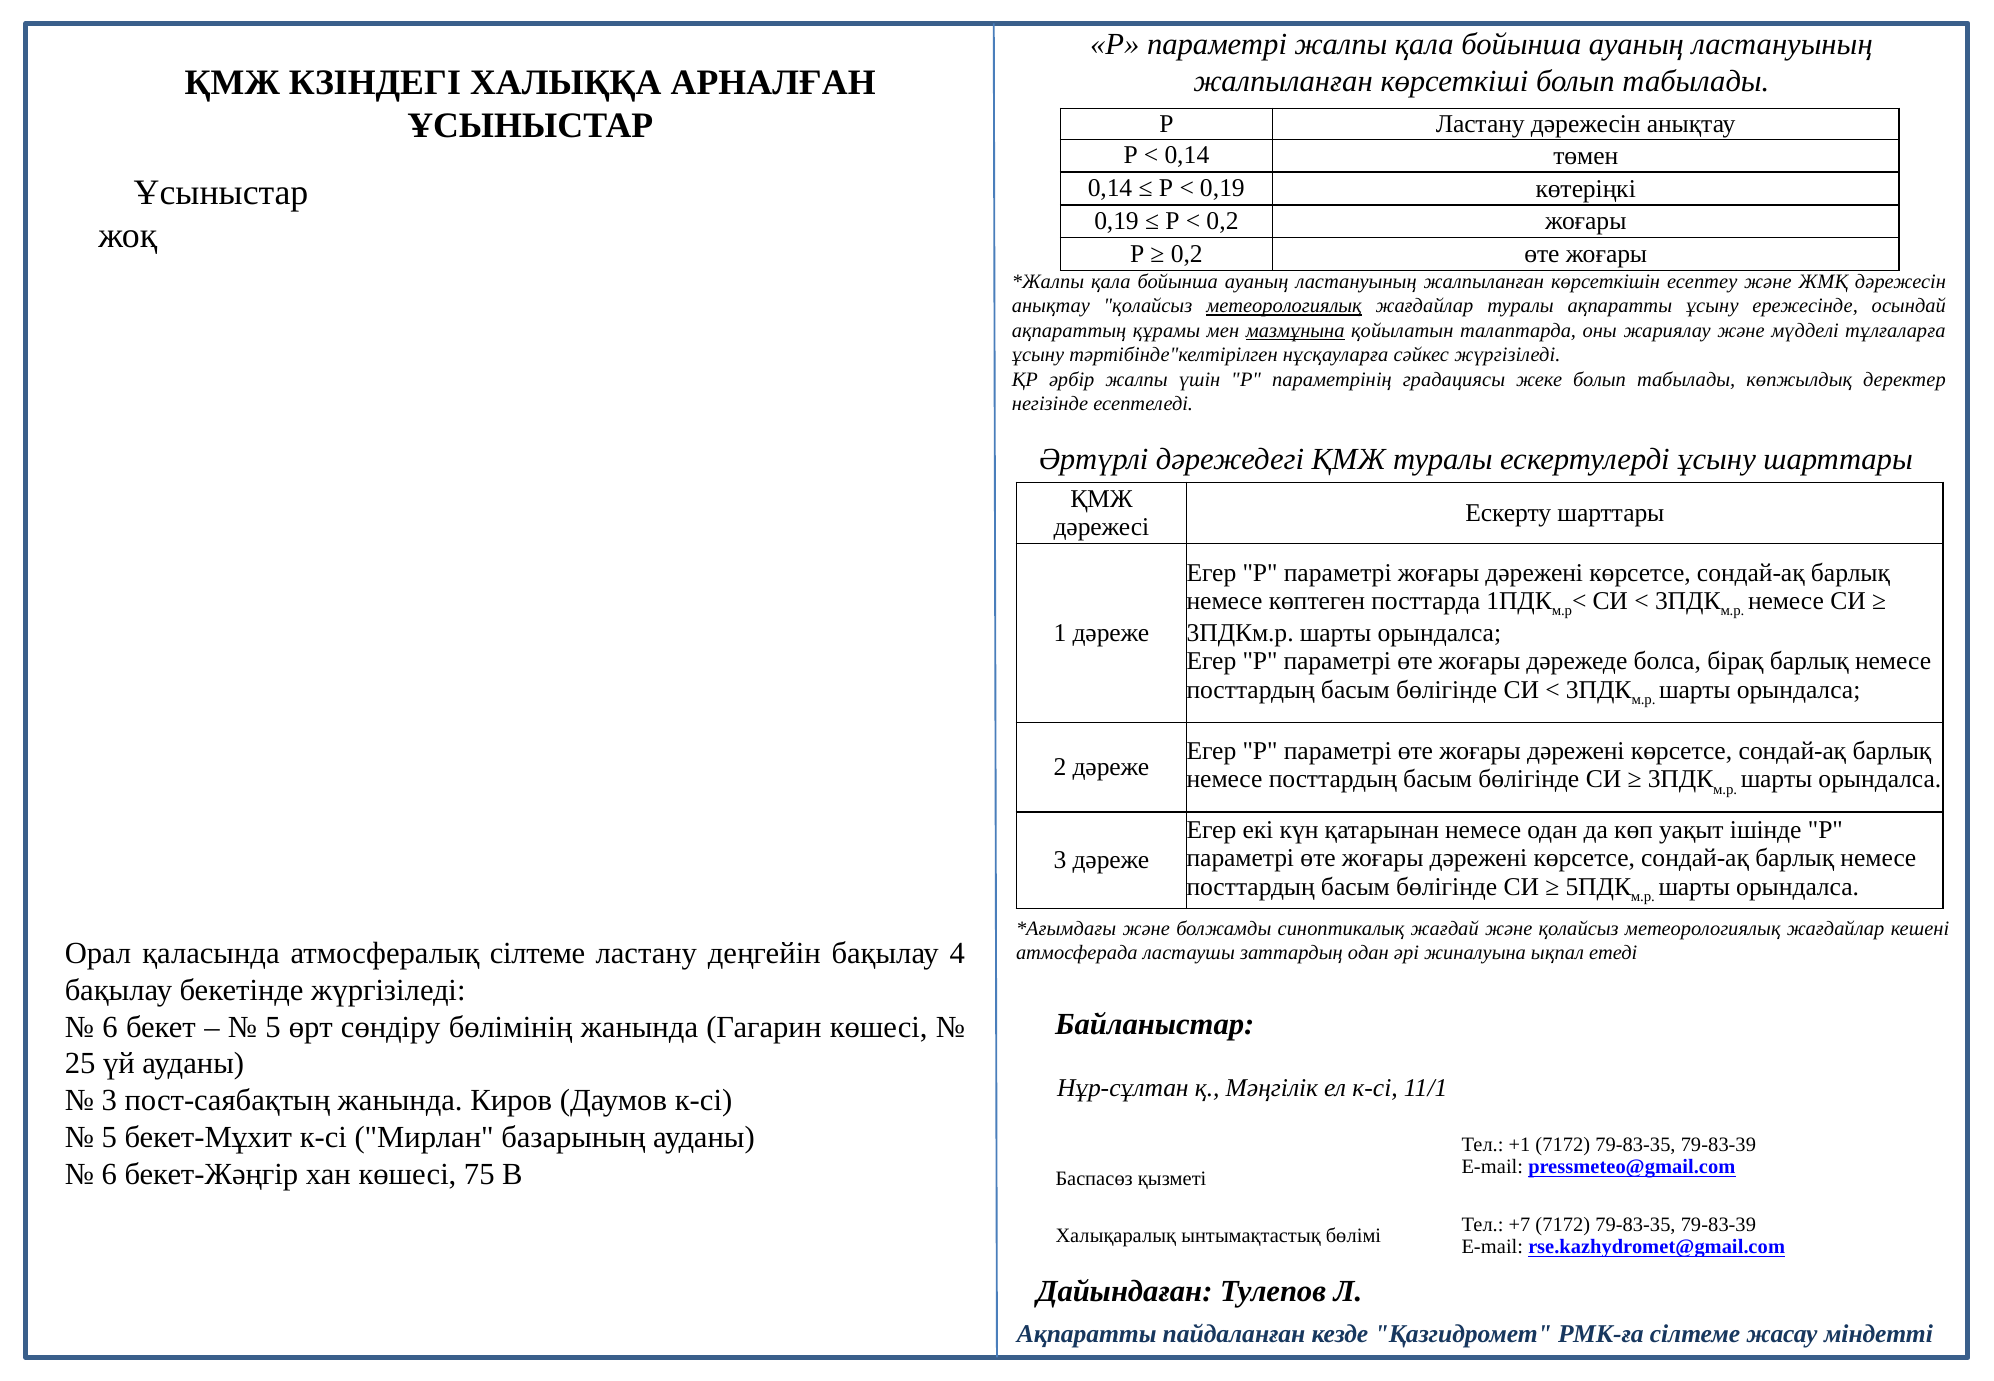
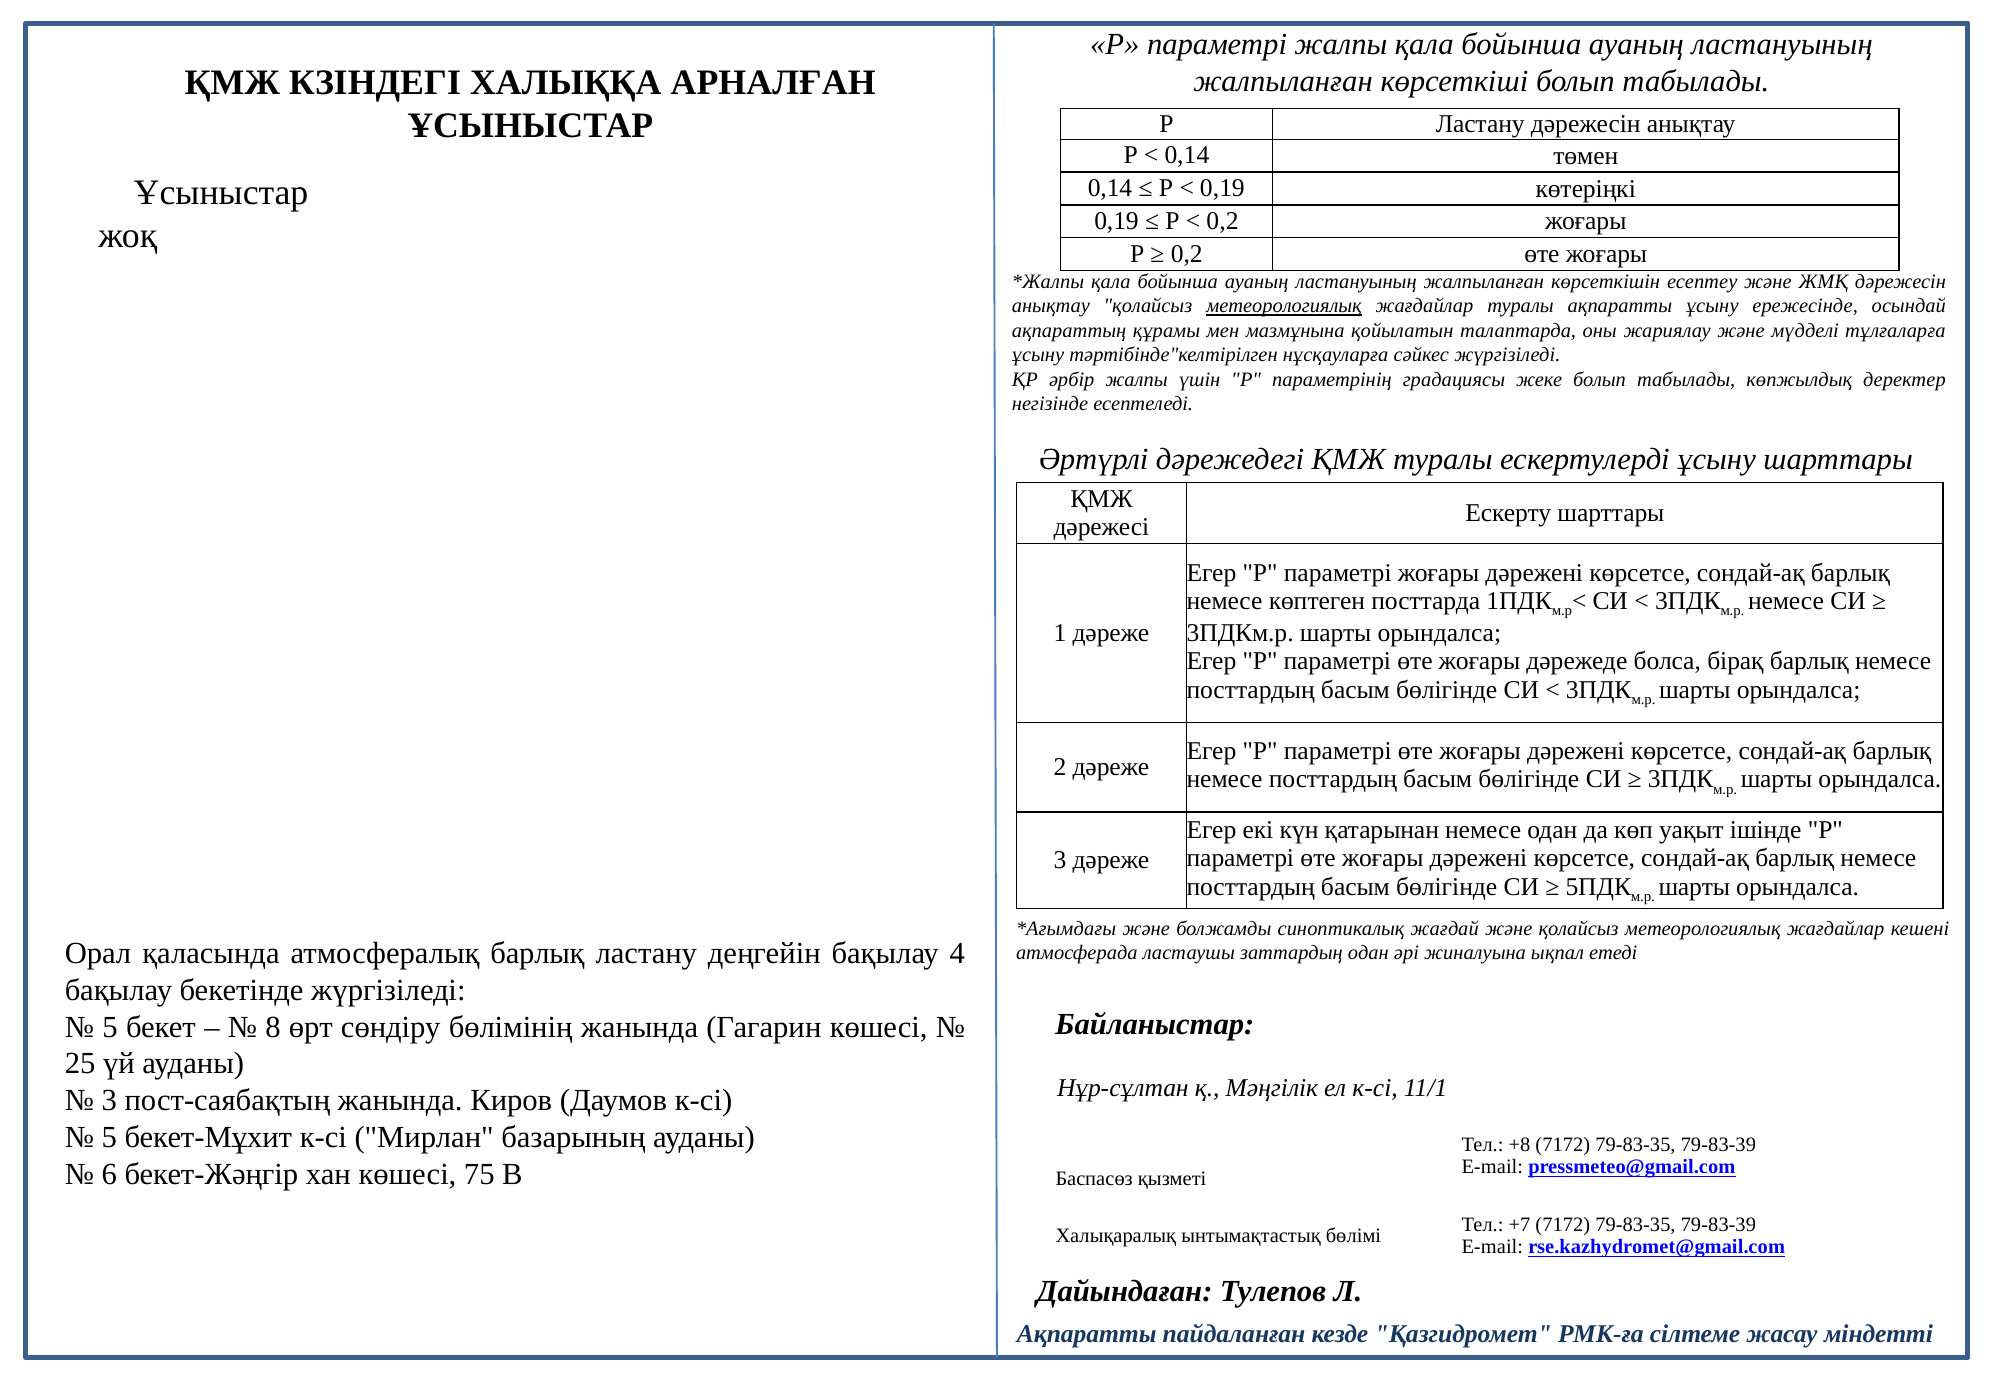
мазмұнына underline: present -> none (1295, 331)
атмосфералық сілтеме: сілтеме -> барлық (538, 953)
6: 6 -> 5 (110, 1027)
5: 5 -> 8 (273, 1027)
+1: +1 -> +8 (1519, 1144)
